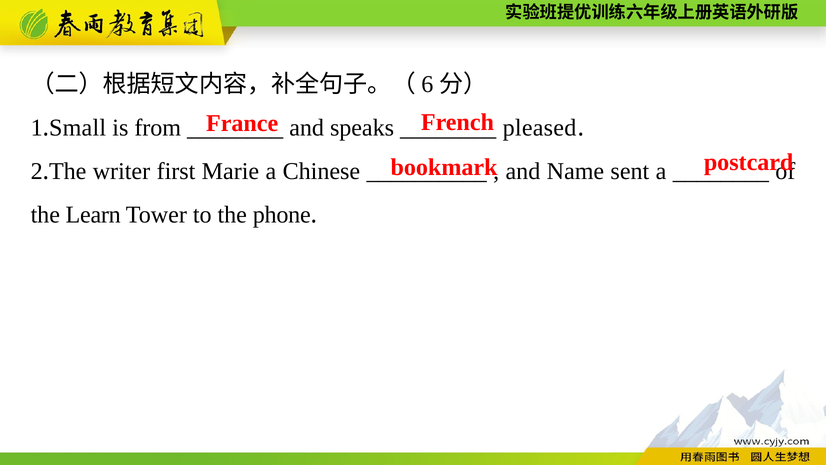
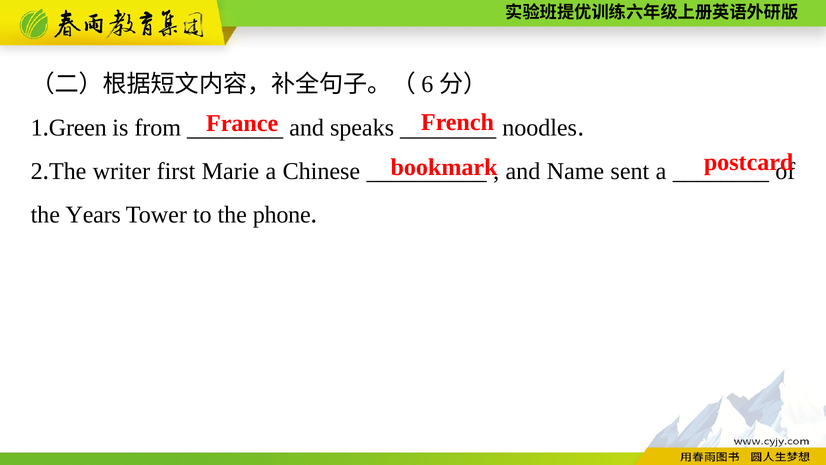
Small: Small -> Green (78, 128)
pleased: pleased -> noodles (540, 128)
Learn: Learn -> Years (93, 214)
